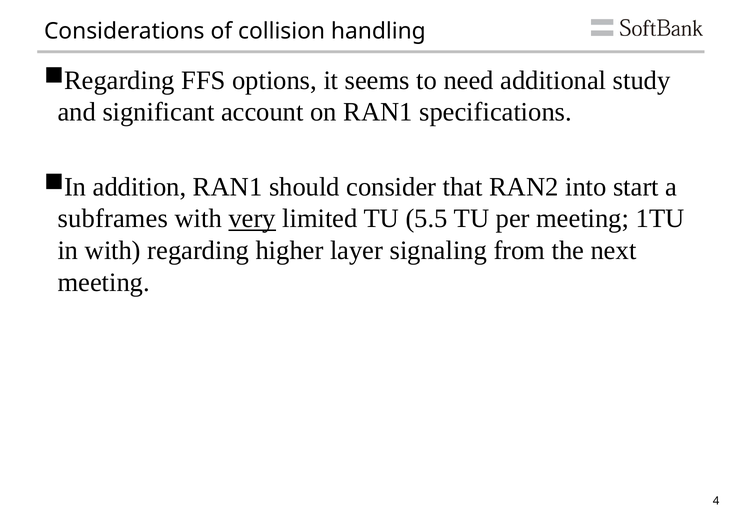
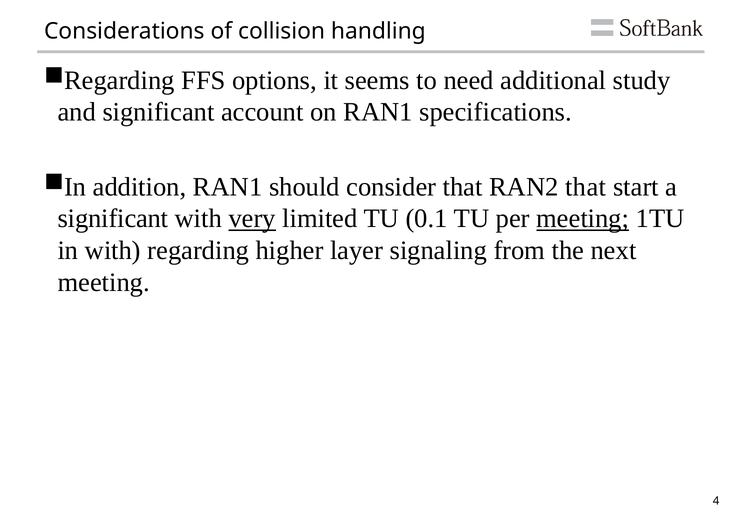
RAN2 into: into -> that (586, 187)
subframes: subframes -> significant (113, 219)
5.5: 5.5 -> 0.1 (427, 219)
meeting underline: none -> present (583, 219)
